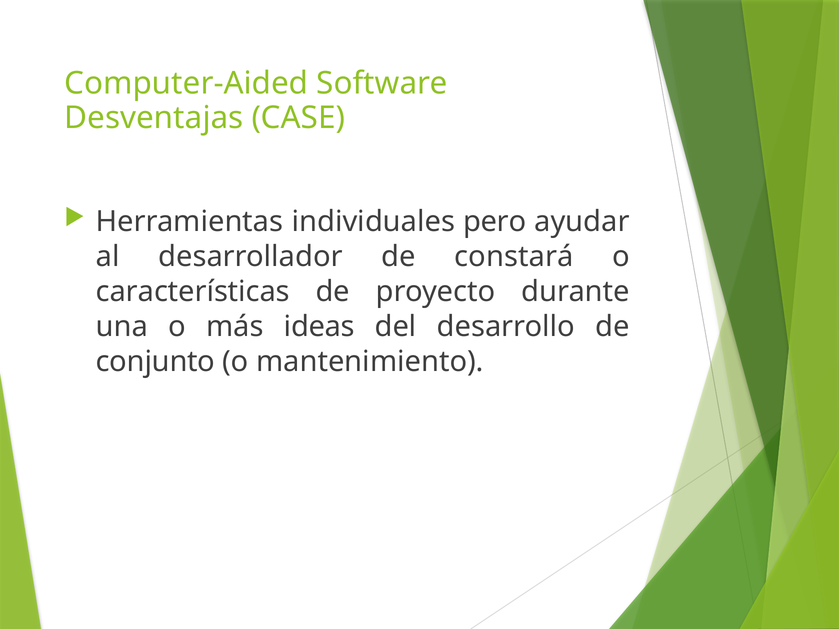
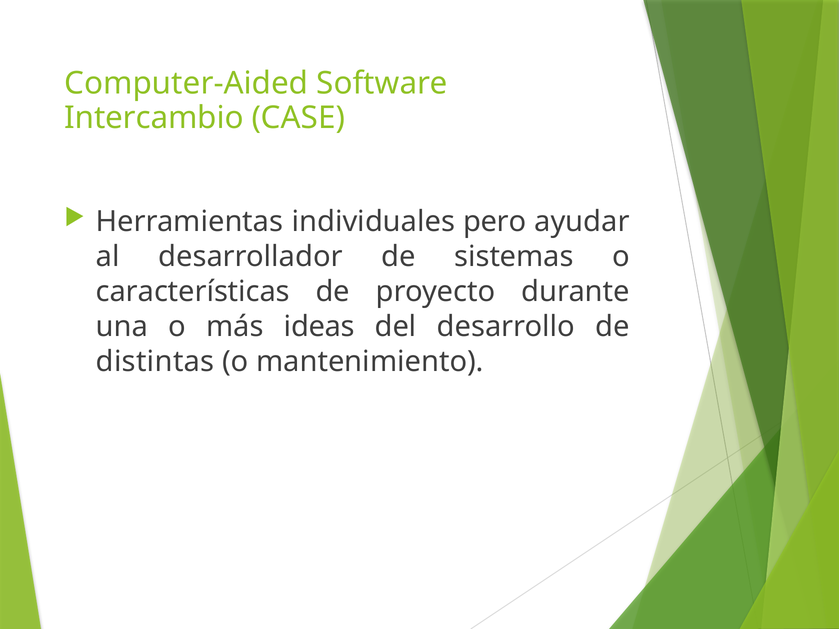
Desventajas: Desventajas -> Intercambio (154, 118)
constará: constará -> sistemas (514, 257)
conjunto: conjunto -> distintas (155, 362)
